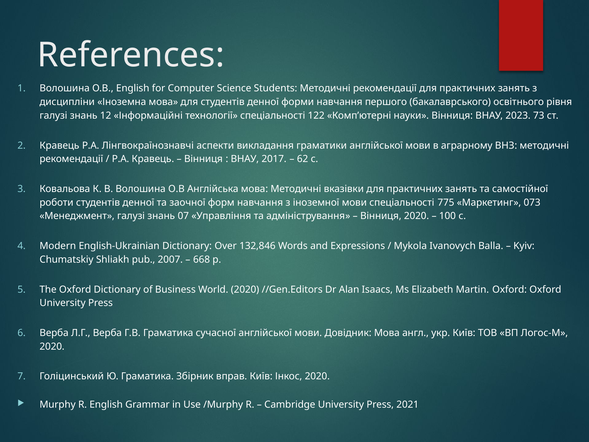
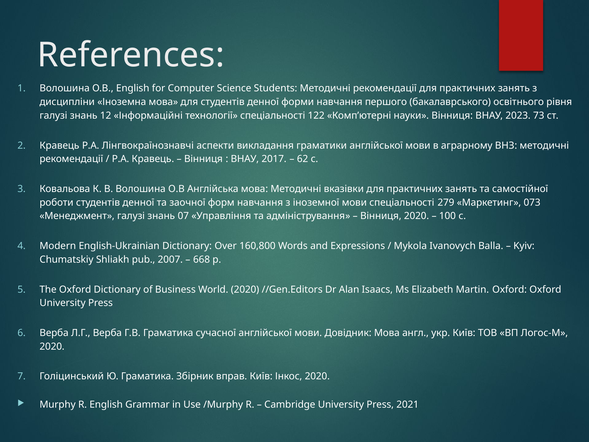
775: 775 -> 279 (446, 202)
132,846: 132,846 -> 160,800 (257, 246)
